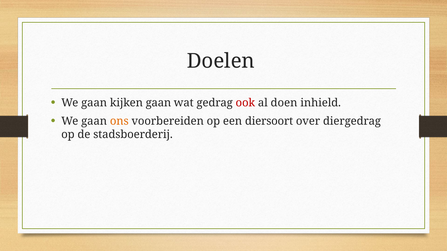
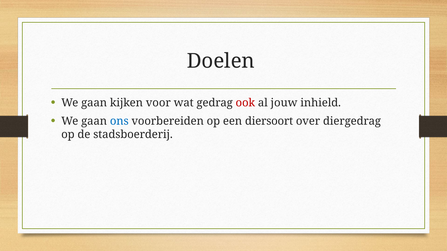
kijken gaan: gaan -> voor (158, 103)
doen: doen -> jouw (284, 103)
ons colour: orange -> blue (119, 121)
